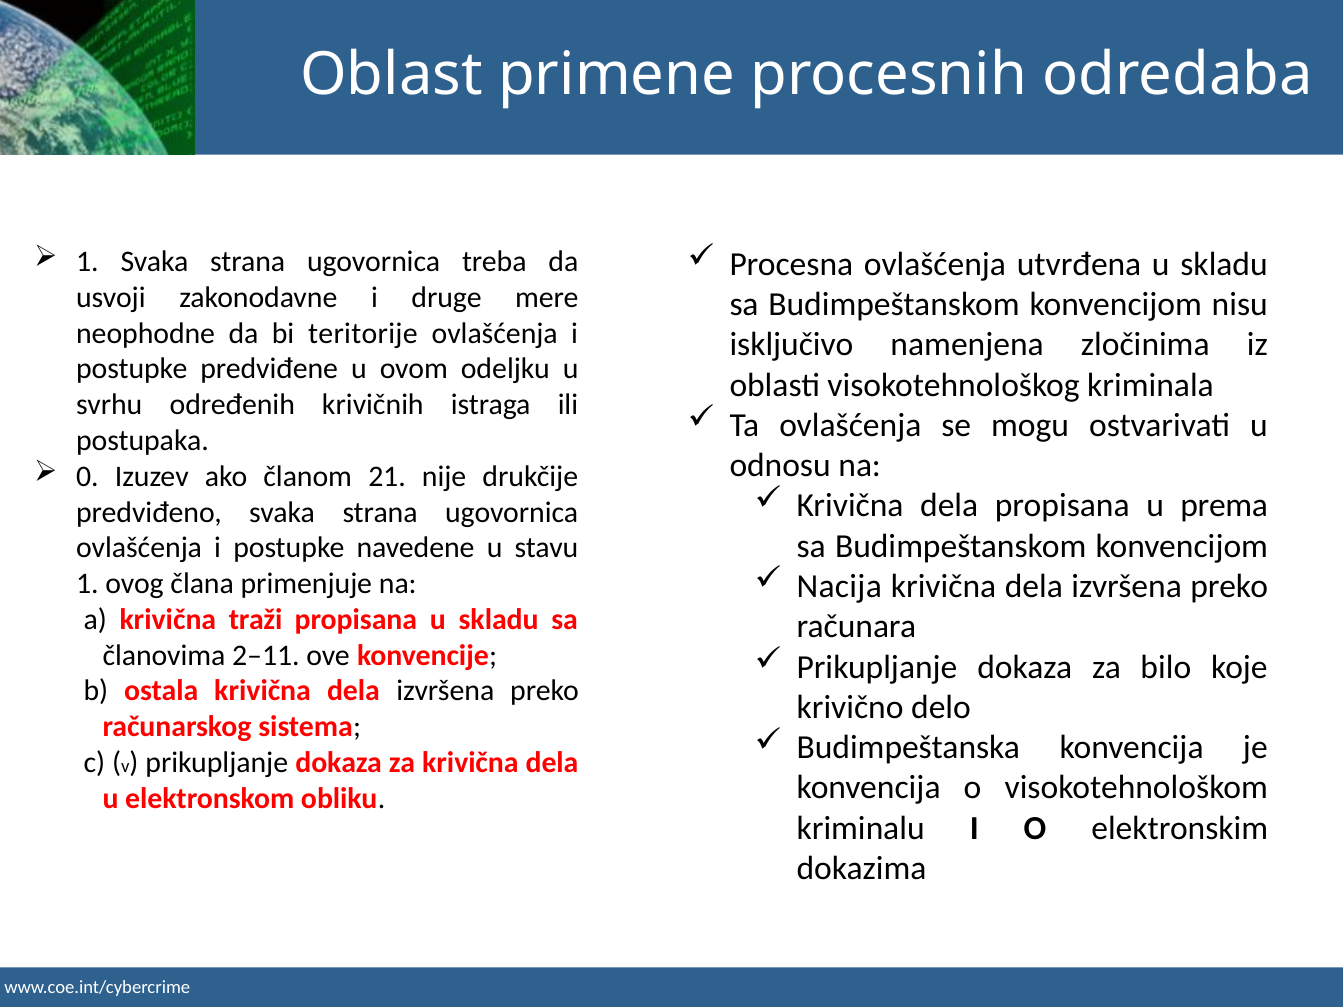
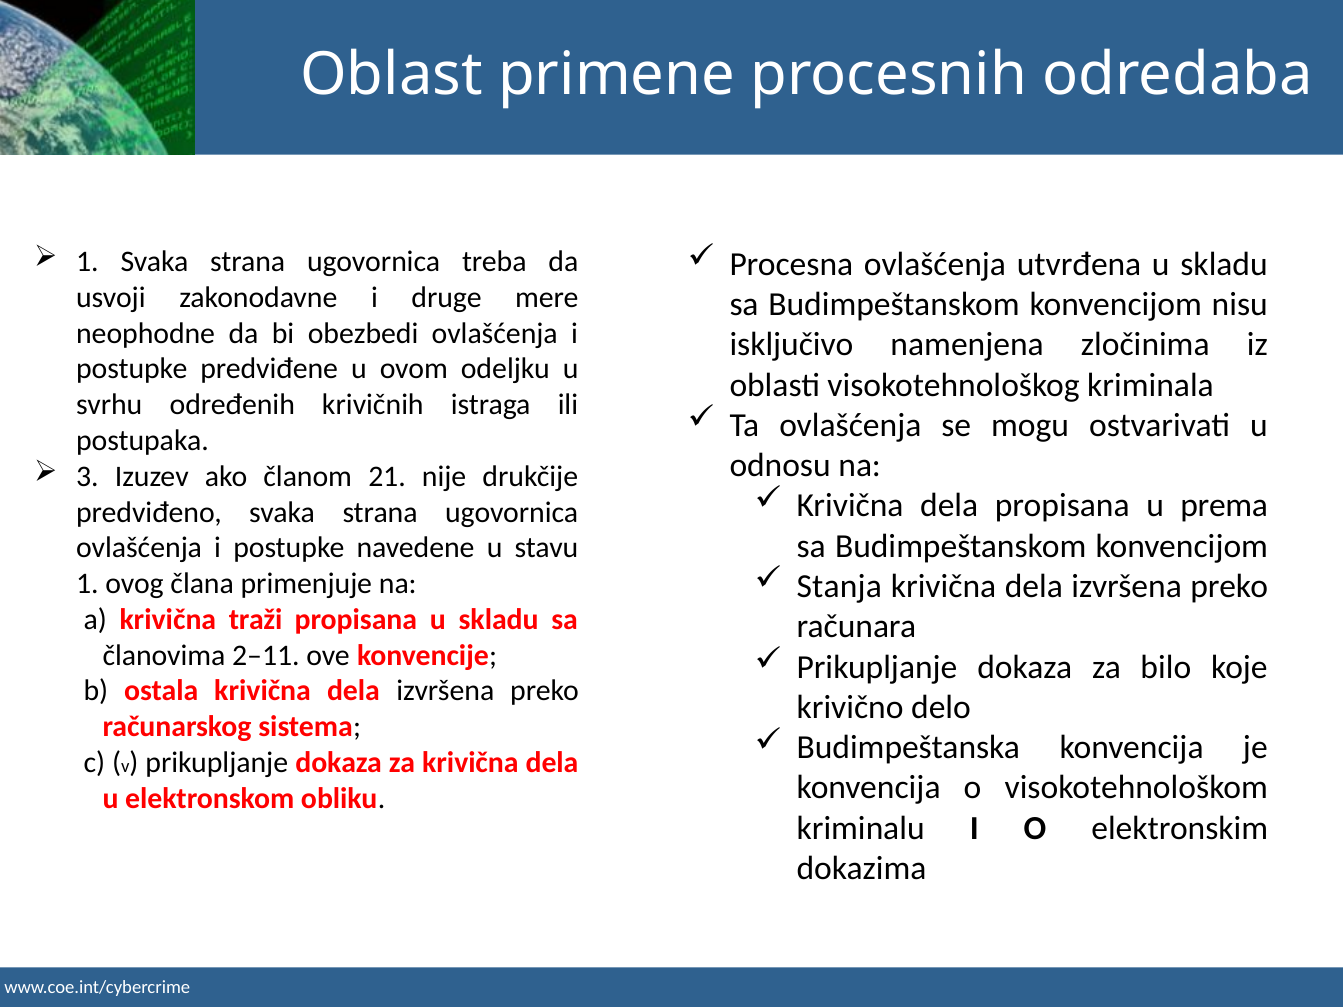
teritorije: teritorije -> obezbedi (363, 333)
0: 0 -> 3 (87, 476)
Nacija: Nacija -> Stanja (839, 587)
